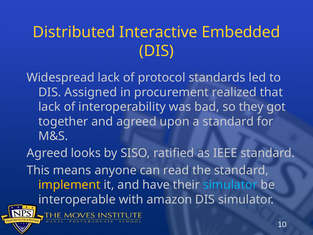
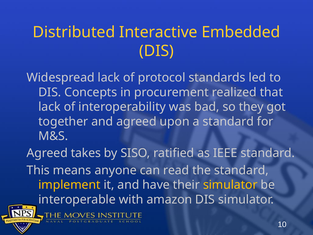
Assigned: Assigned -> Concepts (91, 92)
looks: looks -> takes (86, 153)
simulator colour: light blue -> yellow (230, 185)
